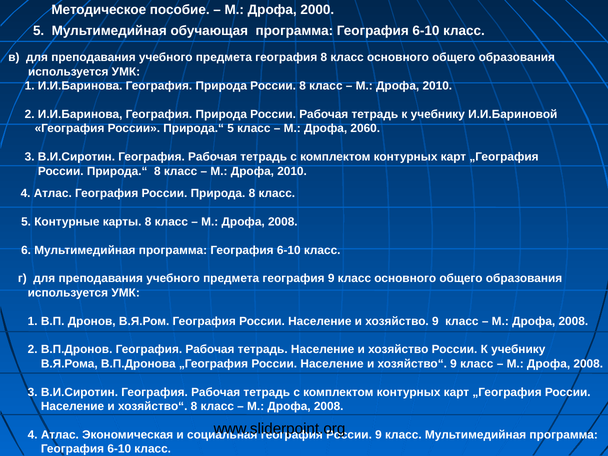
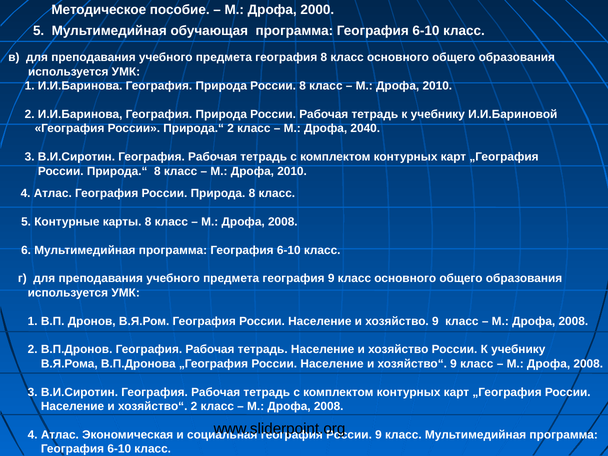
Природа.“ 5: 5 -> 2 (231, 129)
2060: 2060 -> 2040 (365, 129)
хозяйство“ 8: 8 -> 2 (194, 406)
